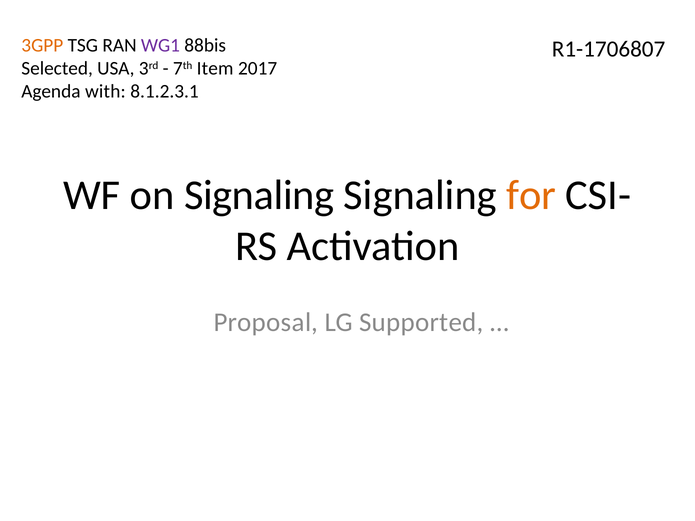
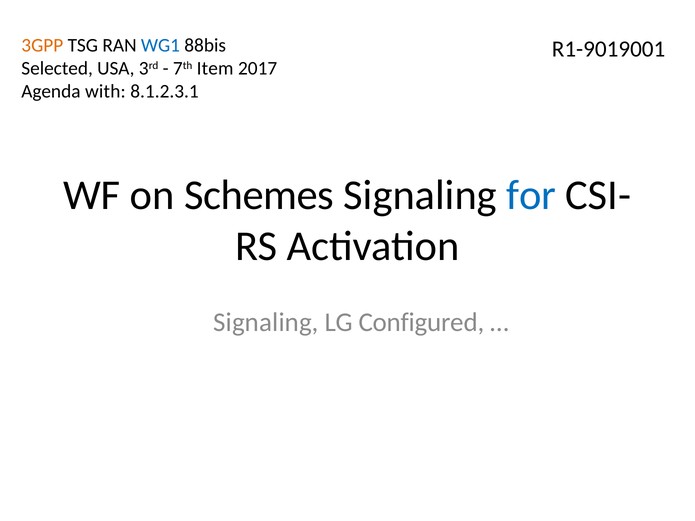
WG1 colour: purple -> blue (160, 45)
R1-1706807: R1-1706807 -> R1-9019001 (609, 49)
on Signaling: Signaling -> Schemes (259, 195)
for colour: orange -> blue (531, 195)
Proposal: Proposal -> Signaling (266, 323)
Supported: Supported -> Configured (422, 323)
